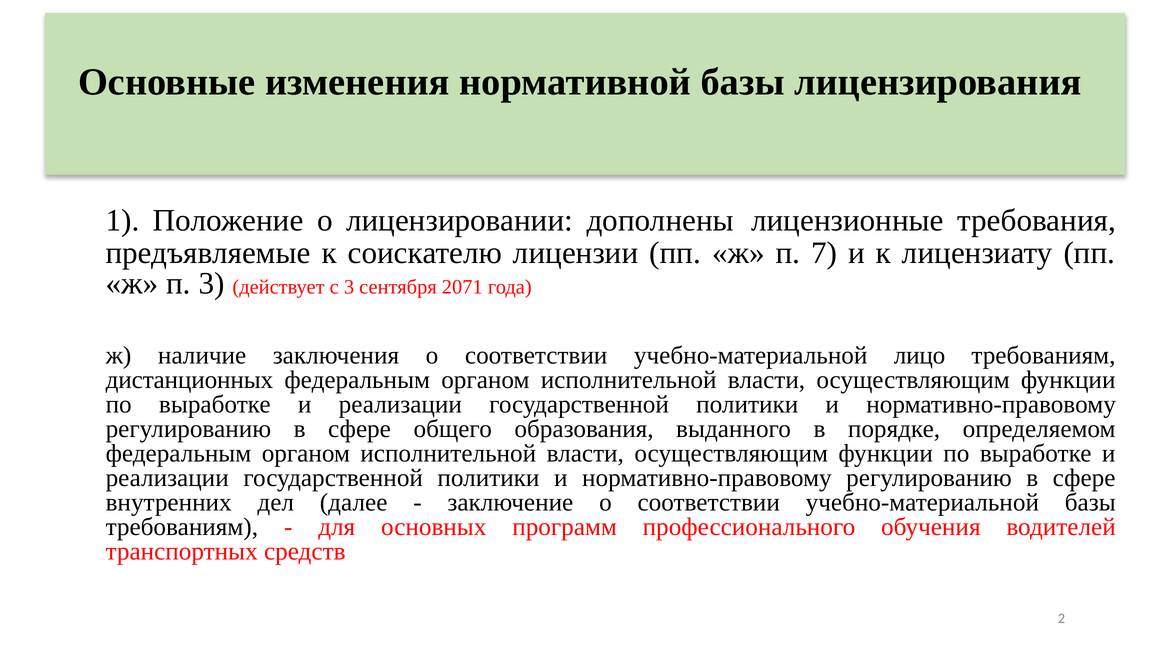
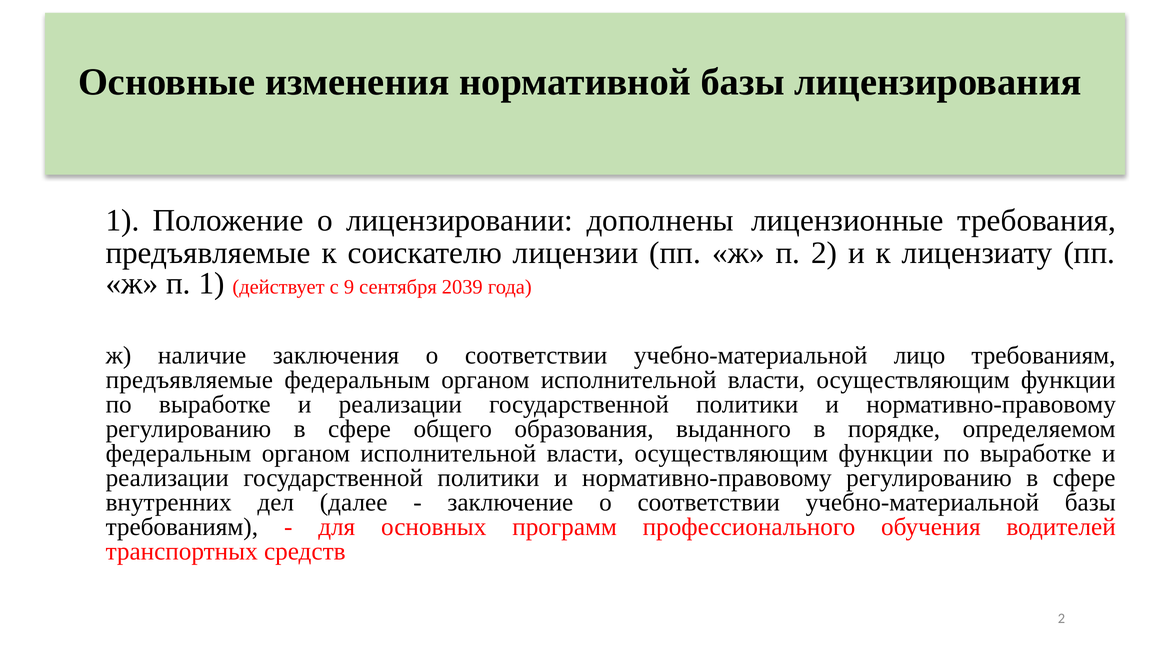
п 7: 7 -> 2 (824, 253)
п 3: 3 -> 1 (212, 284)
с 3: 3 -> 9 (349, 287)
2071: 2071 -> 2039 (462, 287)
дистанционных: дистанционных -> предъявляемые (189, 380)
